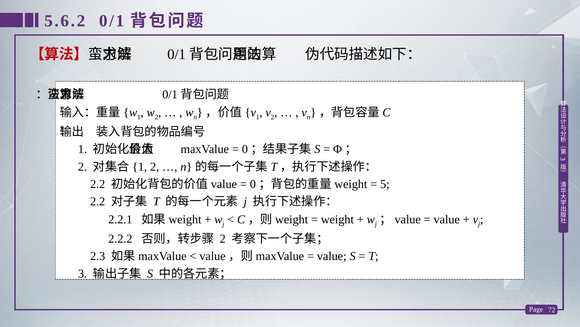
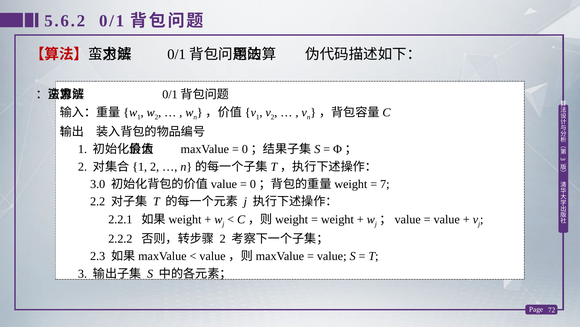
2.2: 2.2 -> 3.0 (98, 184)
5: 5 -> 7 (385, 184)
